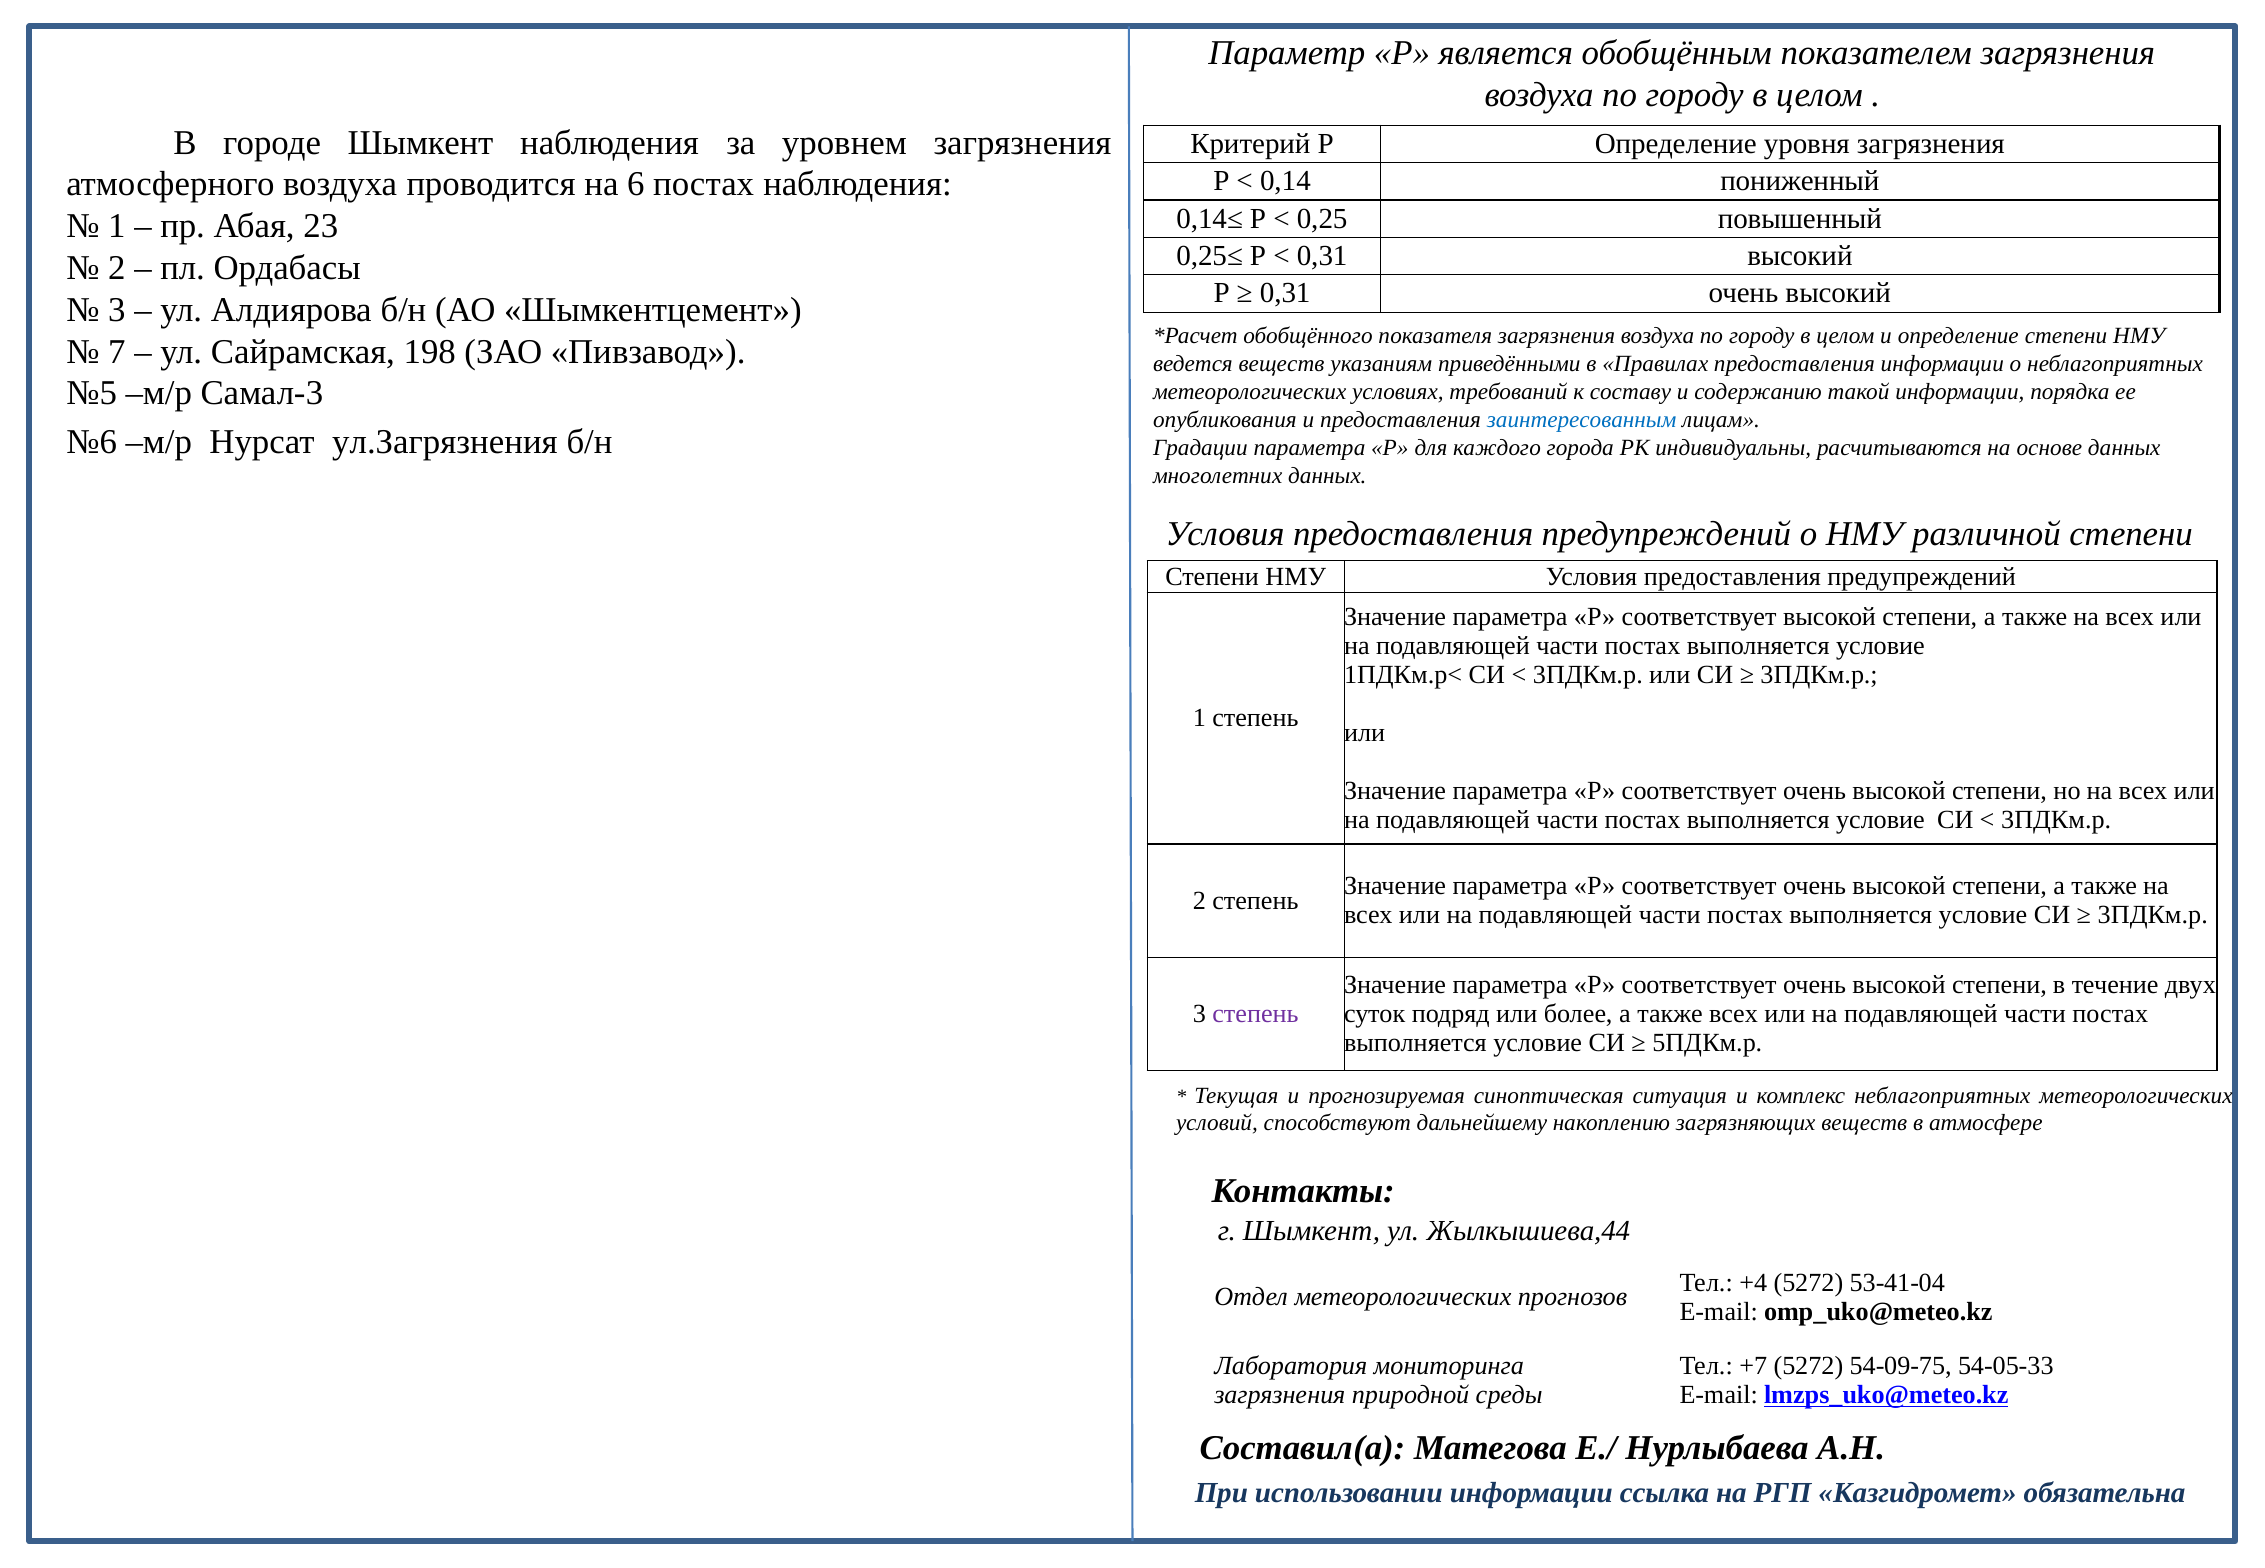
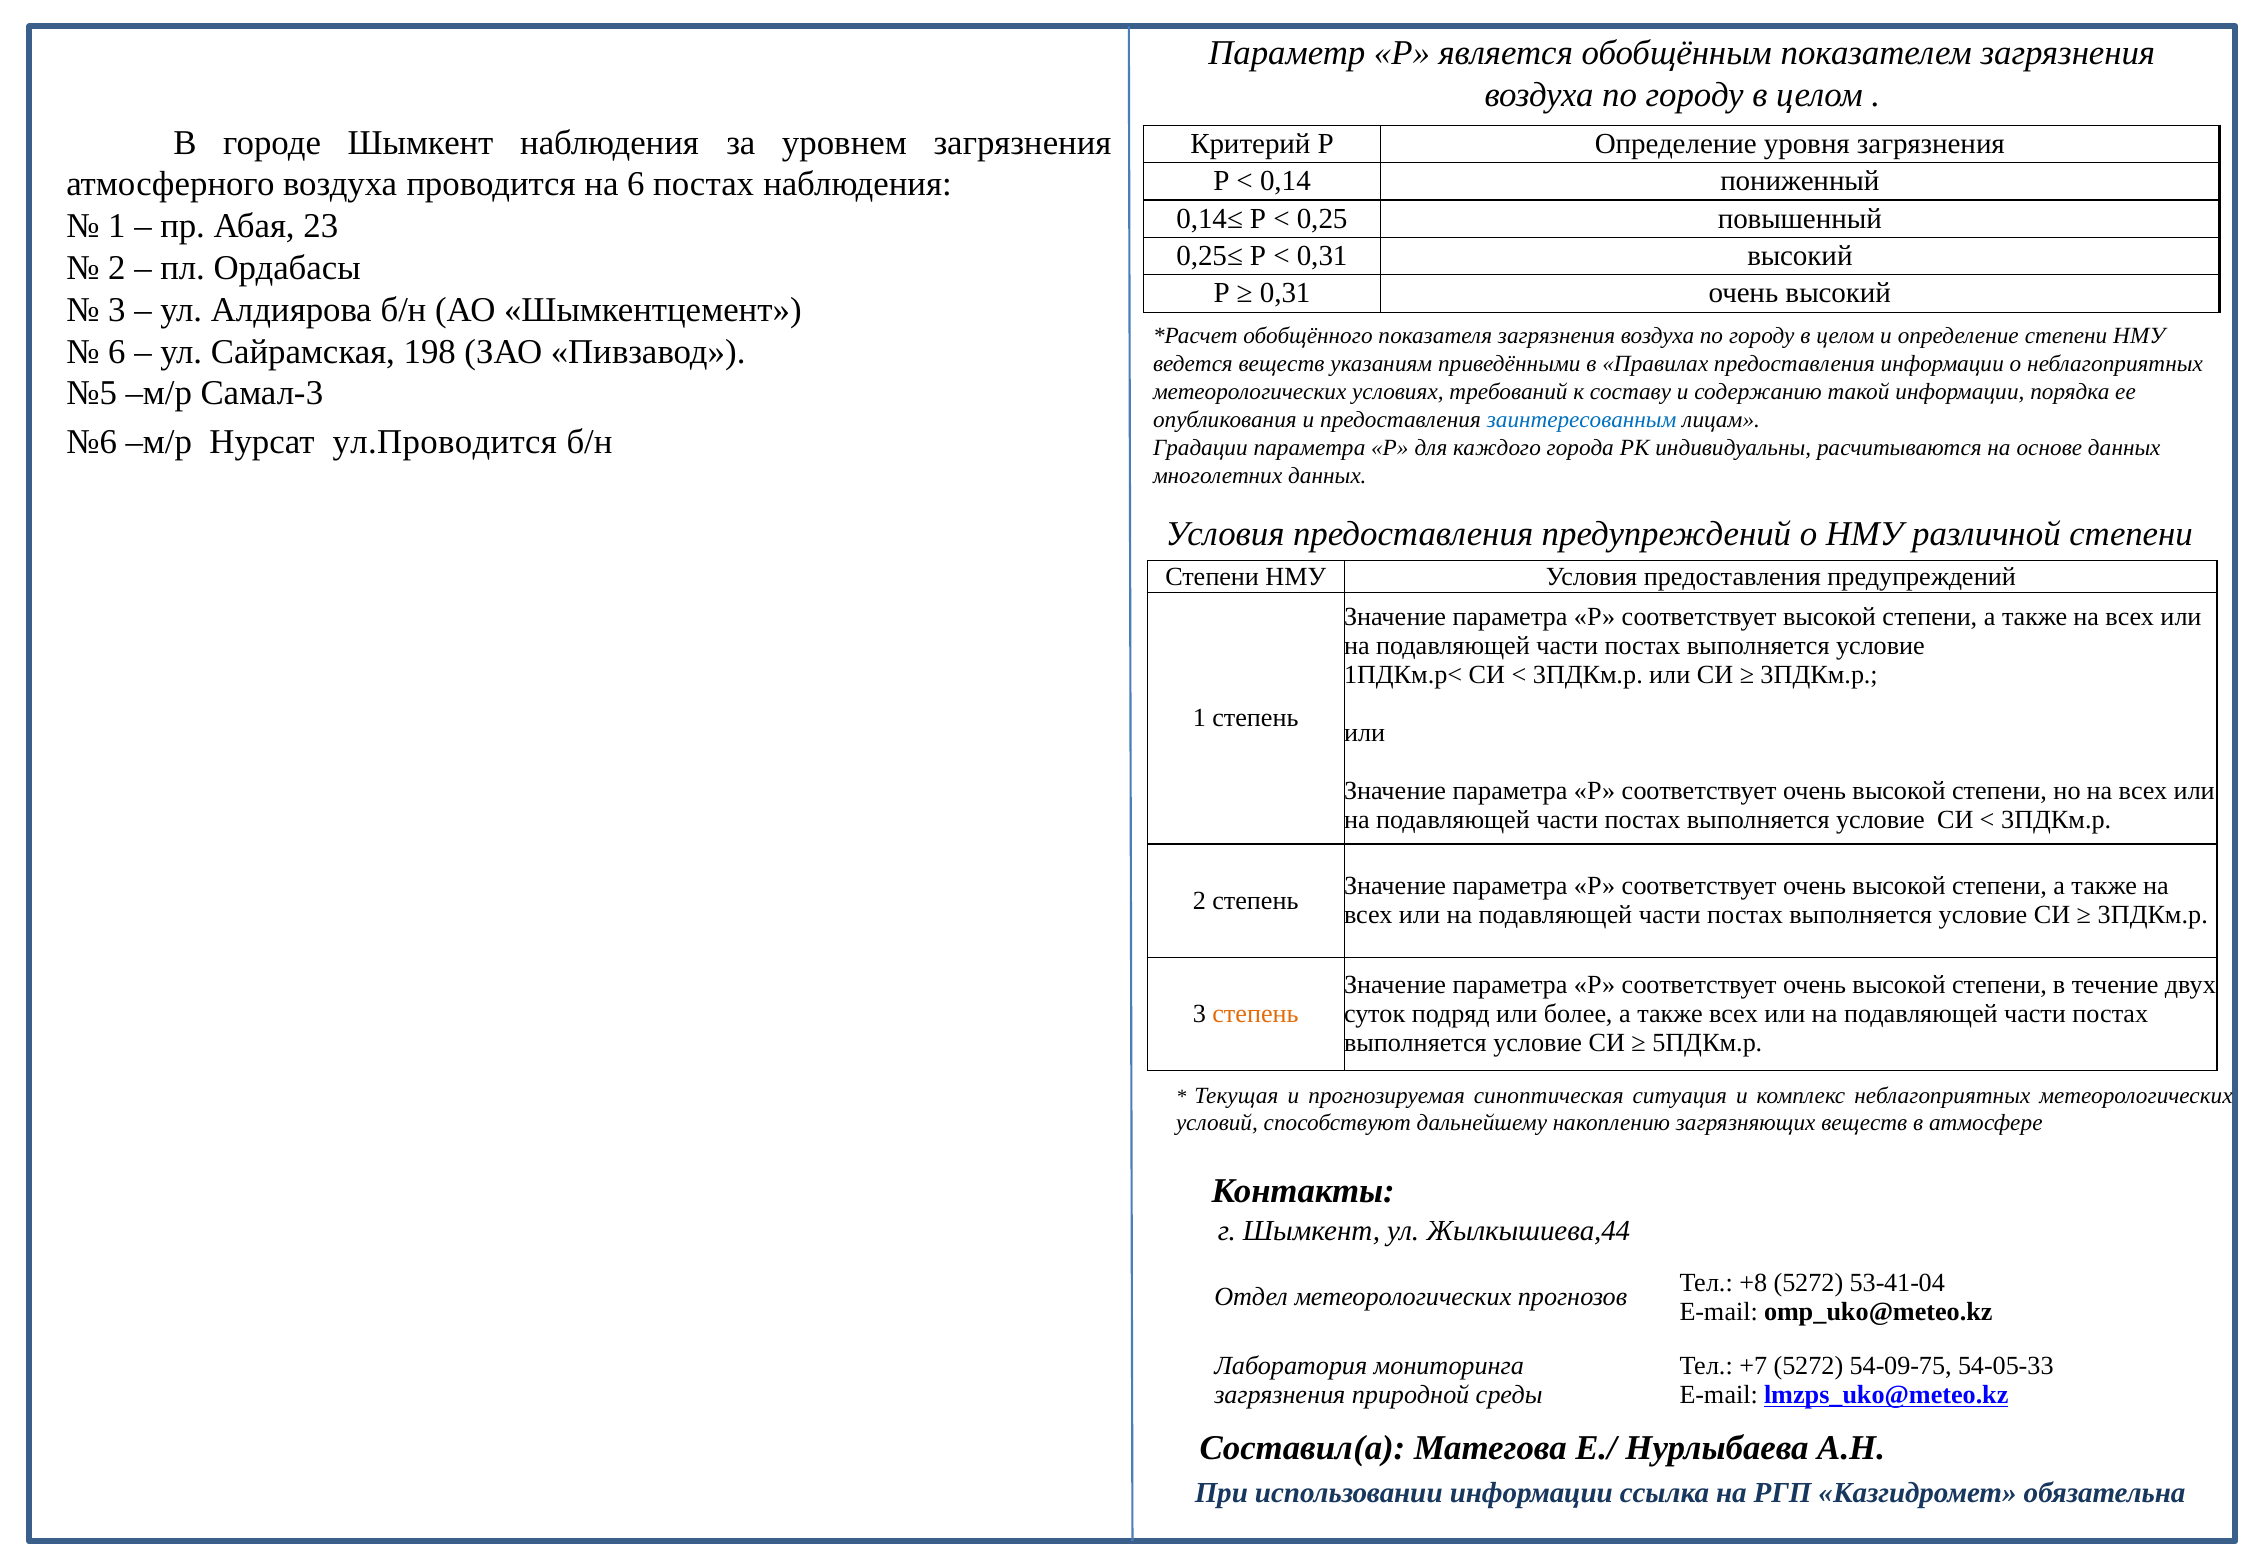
7: 7 -> 6 (117, 352)
ул.Загрязнения: ул.Загрязнения -> ул.Проводится (445, 442)
степень colour: purple -> orange (1255, 1014)
+4: +4 -> +8 (1753, 1282)
